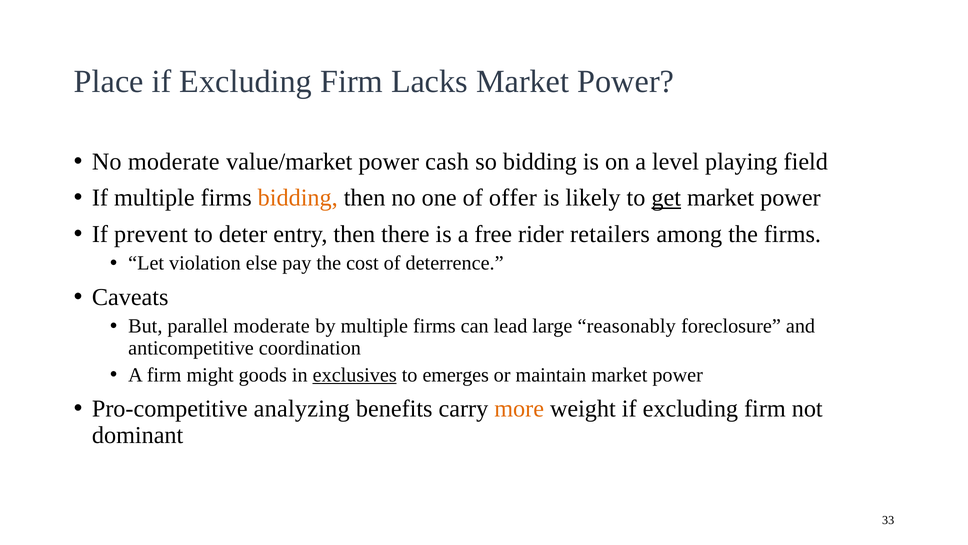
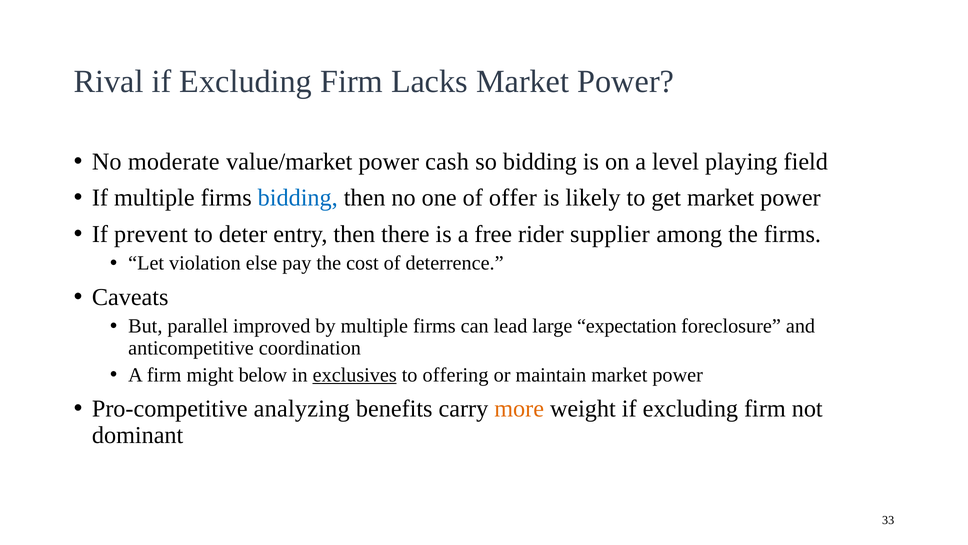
Place: Place -> Rival (109, 81)
bidding colour: orange -> blue (298, 198)
get underline: present -> none (666, 198)
retailers: retailers -> supplier (610, 234)
parallel moderate: moderate -> improved (272, 326)
reasonably: reasonably -> expectation (627, 326)
goods: goods -> below (263, 375)
emerges: emerges -> offering (456, 375)
